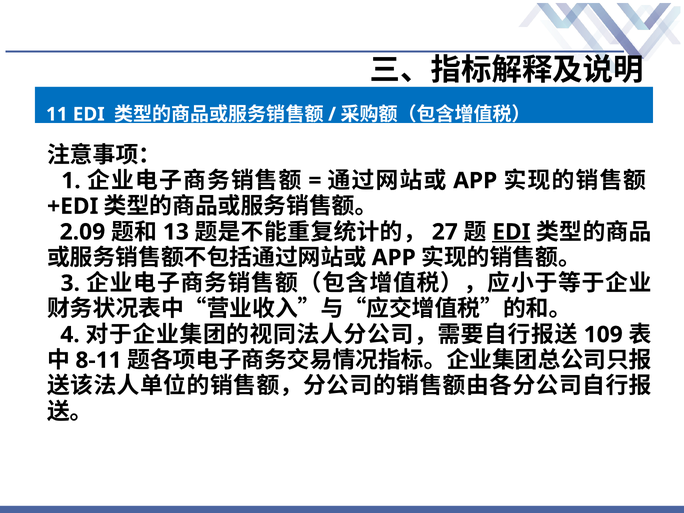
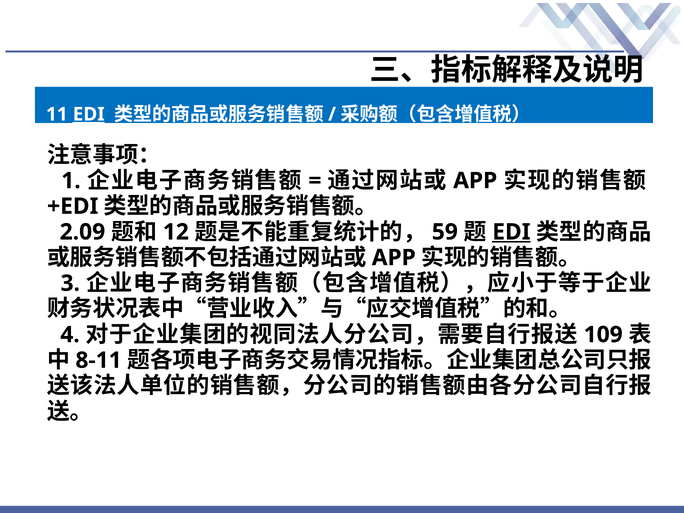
EDI underline: none -> present (89, 114)
13: 13 -> 12 (176, 232)
27: 27 -> 59 (445, 232)
